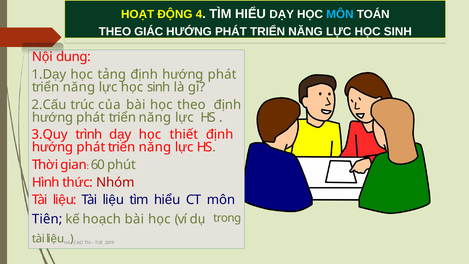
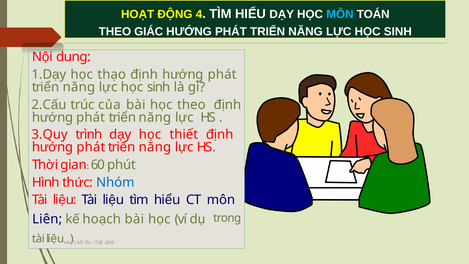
tảng: tảng -> thạo (112, 75)
Nhóm colour: red -> blue (115, 182)
Tiên: Tiên -> Liên (47, 219)
